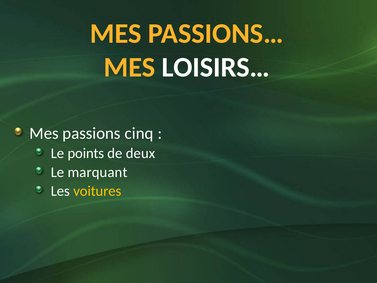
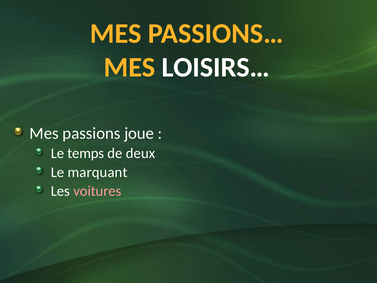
cinq: cinq -> joue (139, 133)
points: points -> temps (86, 153)
voitures colour: yellow -> pink (97, 191)
